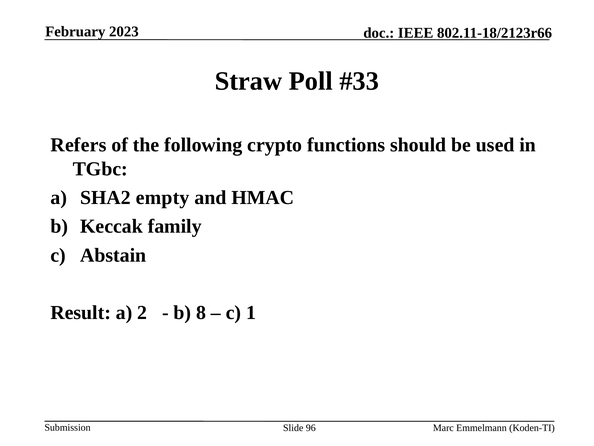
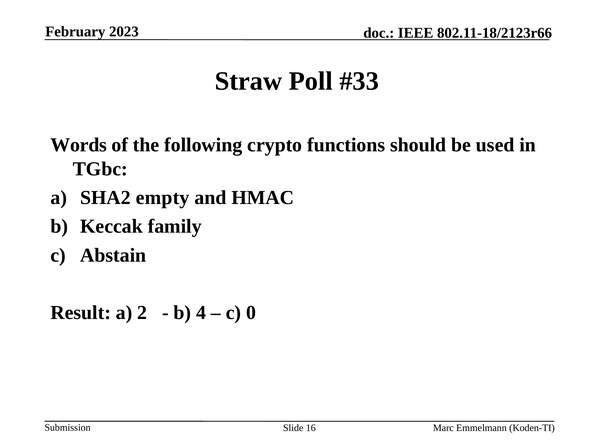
Refers: Refers -> Words (79, 145)
8: 8 -> 4 (201, 312)
1: 1 -> 0 (251, 312)
96: 96 -> 16 (311, 427)
